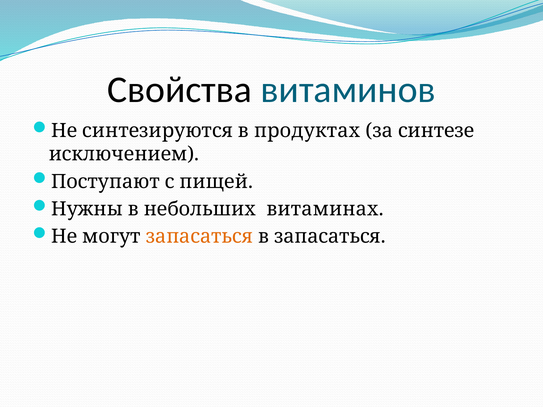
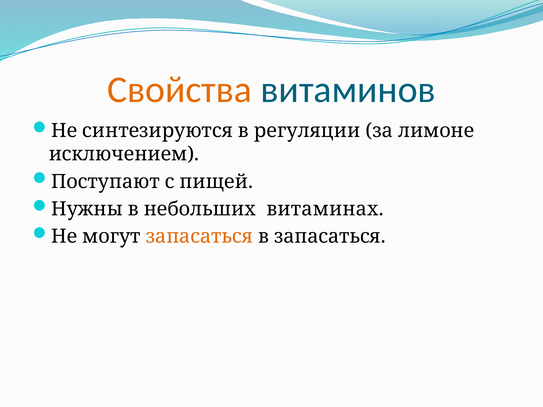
Свойства colour: black -> orange (180, 90)
продуктах: продуктах -> регуляции (307, 131)
синтезе: синтезе -> лимоне (436, 131)
